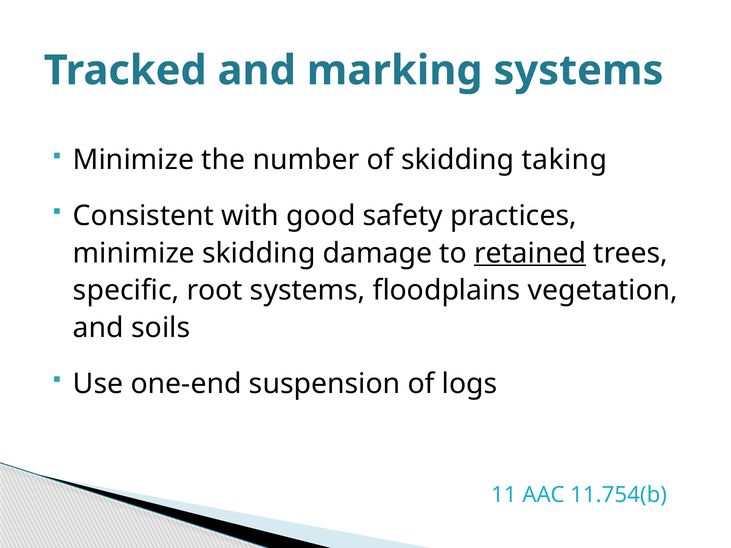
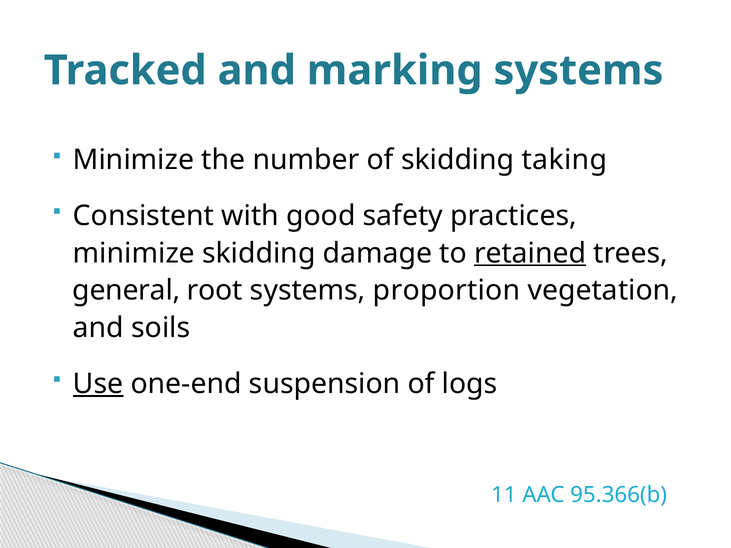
specific: specific -> general (126, 291)
floodplains: floodplains -> proportion (447, 291)
Use underline: none -> present (98, 384)
11.754(b: 11.754(b -> 95.366(b (619, 495)
